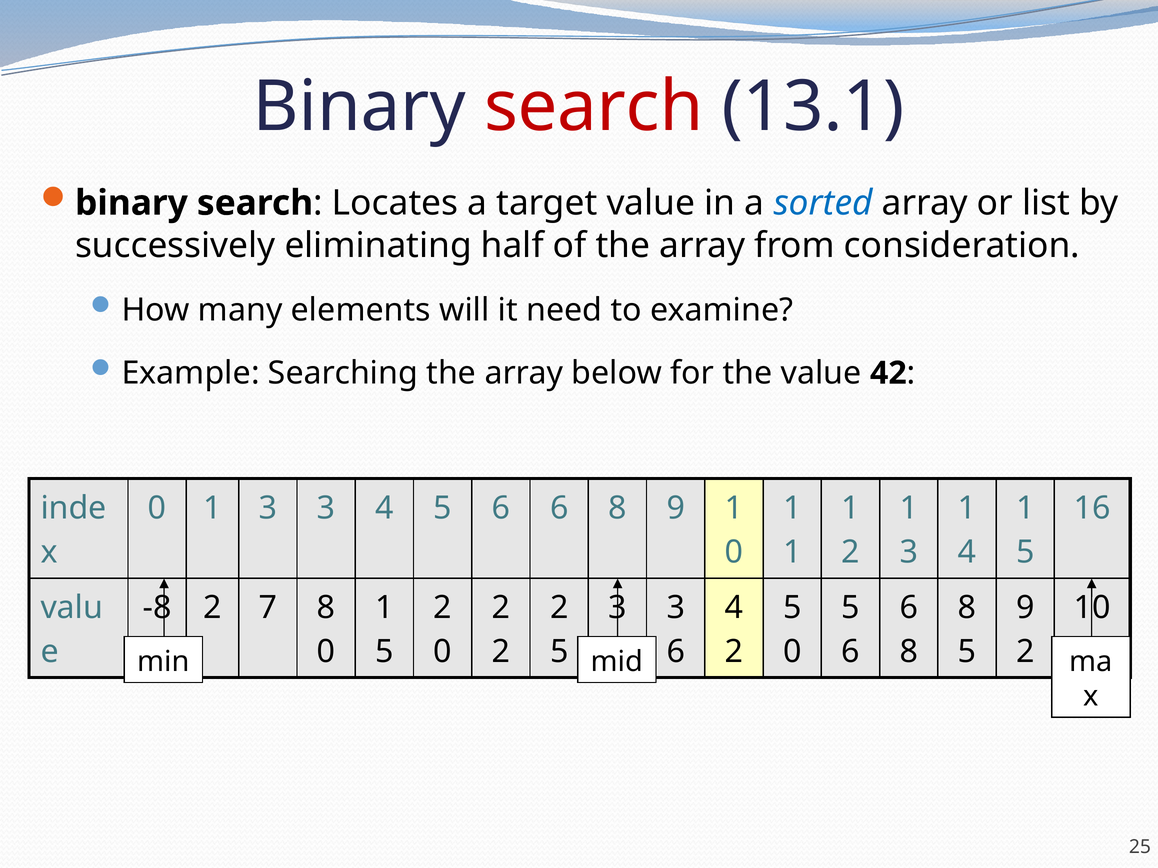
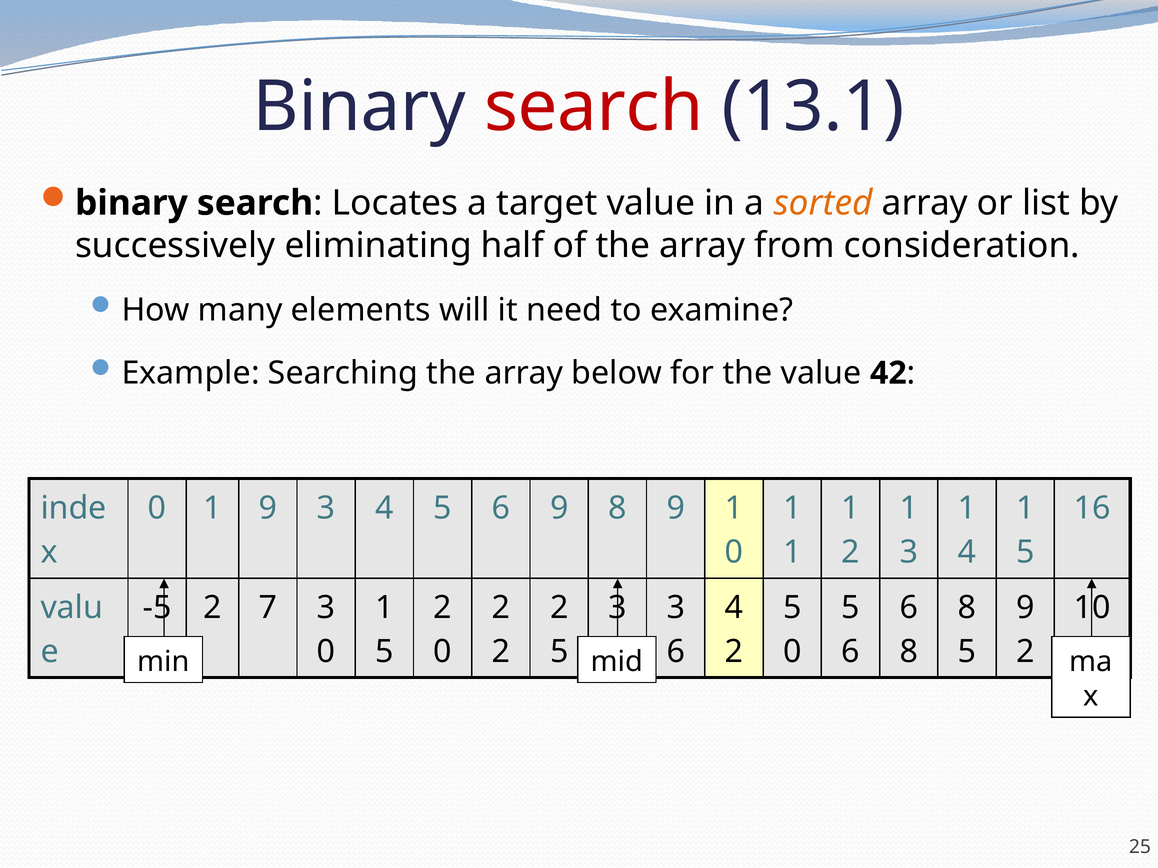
sorted colour: blue -> orange (823, 203)
0 1 3: 3 -> 9 (268, 509)
4 5 6 6: 6 -> 9 (559, 509)
-8: -8 -> -5 (157, 608)
7 8: 8 -> 3 (326, 608)
